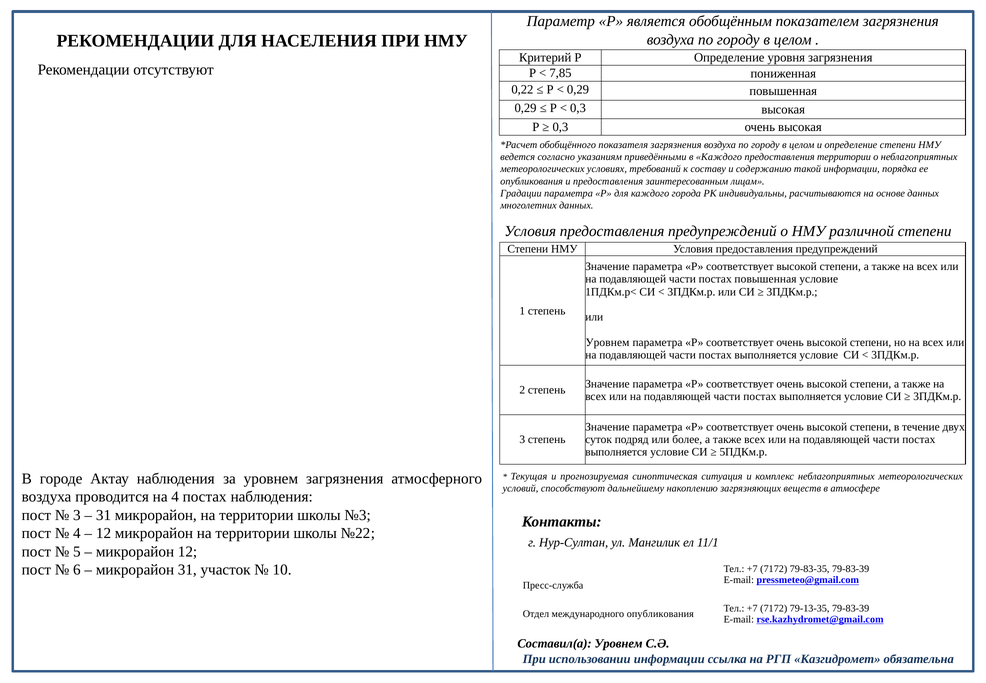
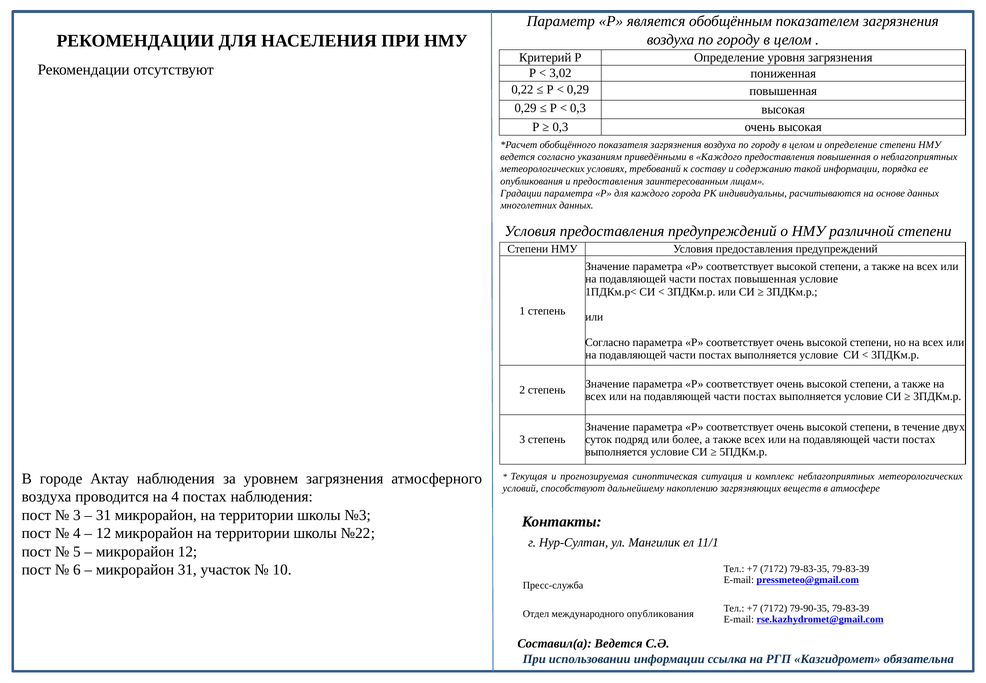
7,85: 7,85 -> 3,02 (560, 73)
предоставления территории: территории -> повышенная (844, 157)
Уровнем: Уровнем -> Согласно (608, 342)
79-13-35: 79-13-35 -> 79-90-35 (810, 608)
Составил(а Уровнем: Уровнем -> Ведется (619, 643)
